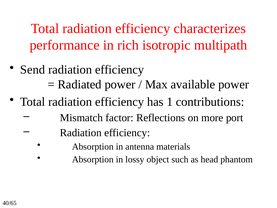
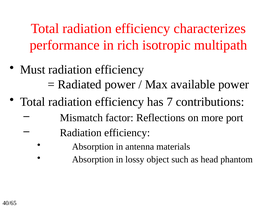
Send: Send -> Must (33, 70)
1: 1 -> 7 (170, 102)
